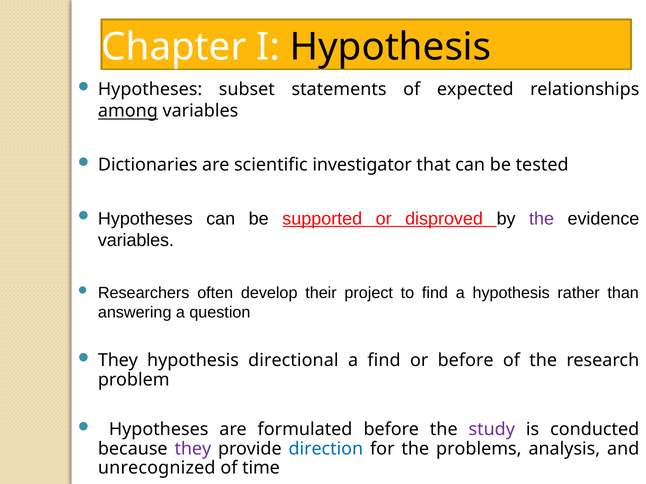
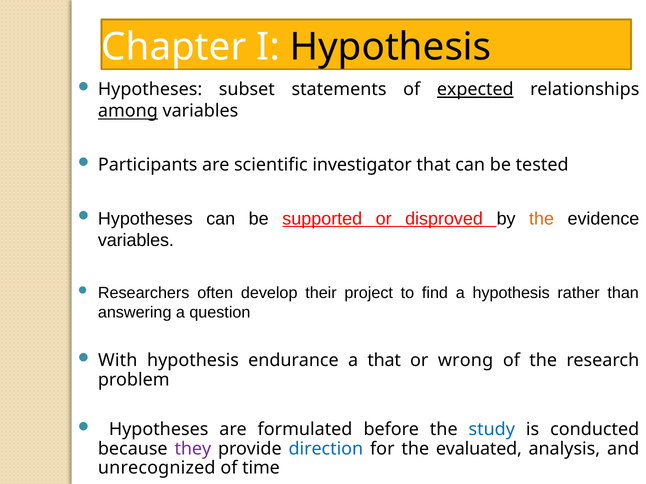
expected underline: none -> present (475, 90)
Dictionaries: Dictionaries -> Participants (148, 165)
the colour: purple -> orange (542, 219)
They: They -> With (118, 361)
directional: directional -> endurance (293, 361)
a find: find -> that (384, 361)
or before: before -> wrong (466, 361)
study colour: purple -> blue (492, 430)
problems: problems -> evaluated (479, 449)
